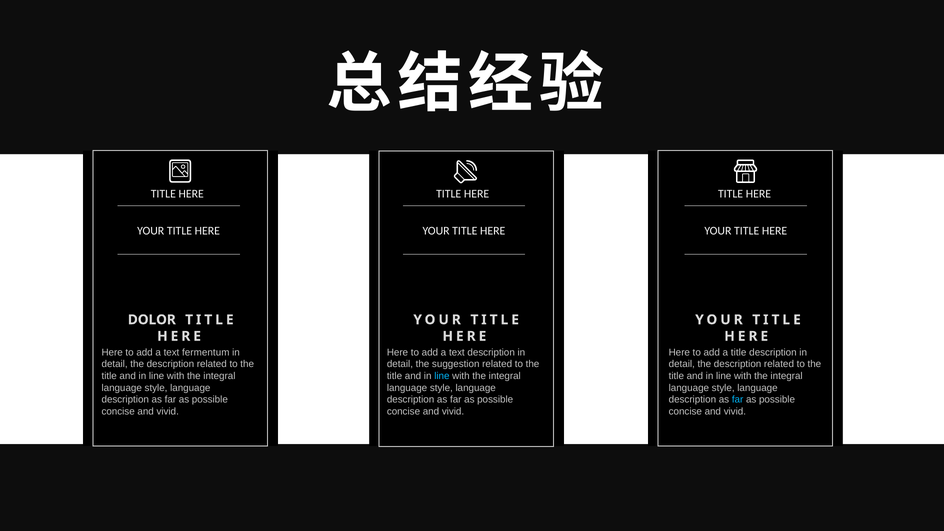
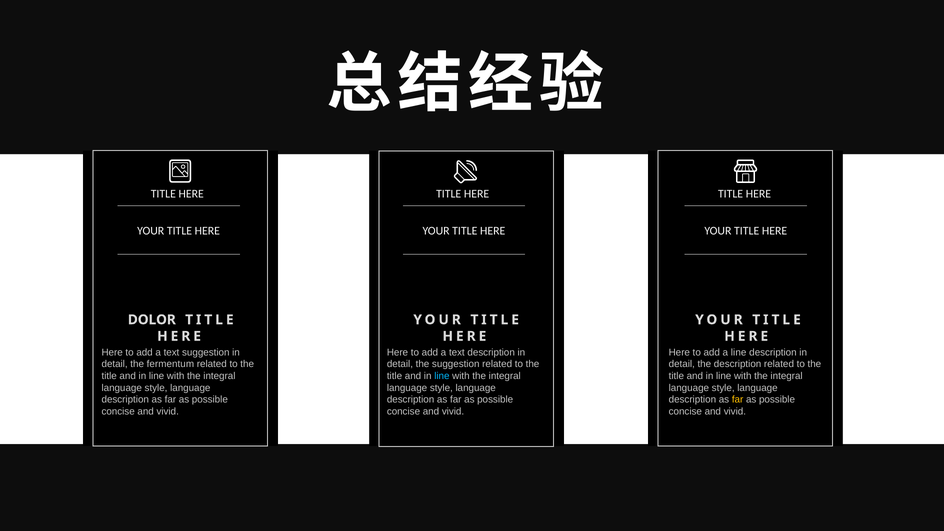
text fermentum: fermentum -> suggestion (206, 352)
a title: title -> line (739, 352)
description: description -> fermentum (170, 364)
far colour: light blue -> yellow (738, 400)
